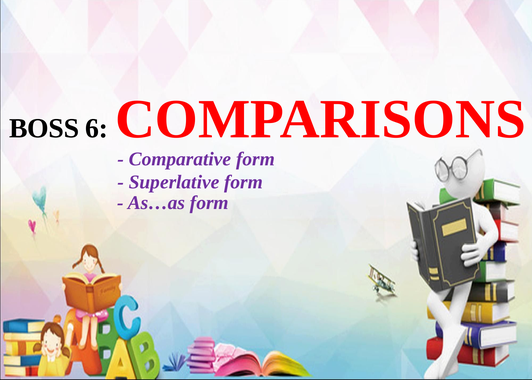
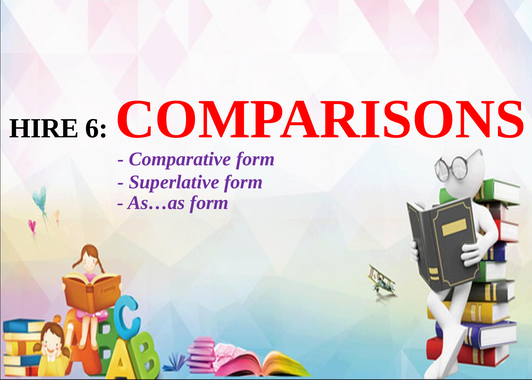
BOSS: BOSS -> HIRE (44, 128)
